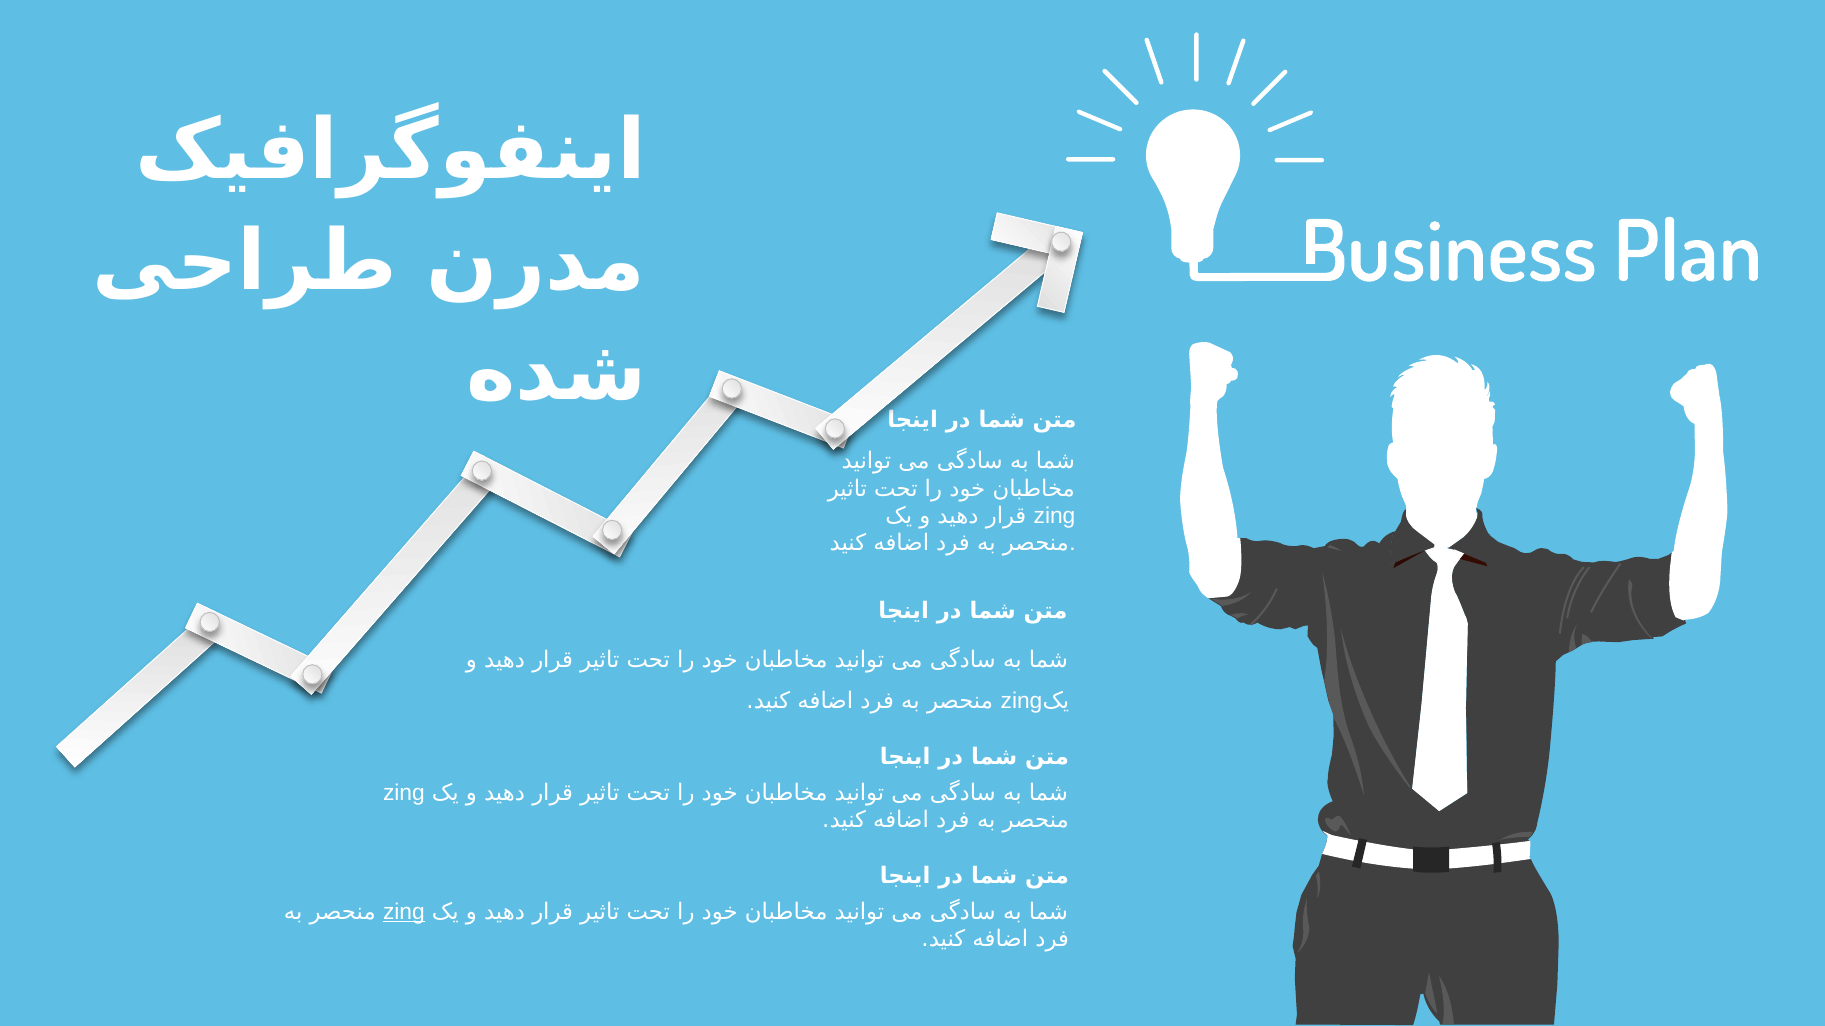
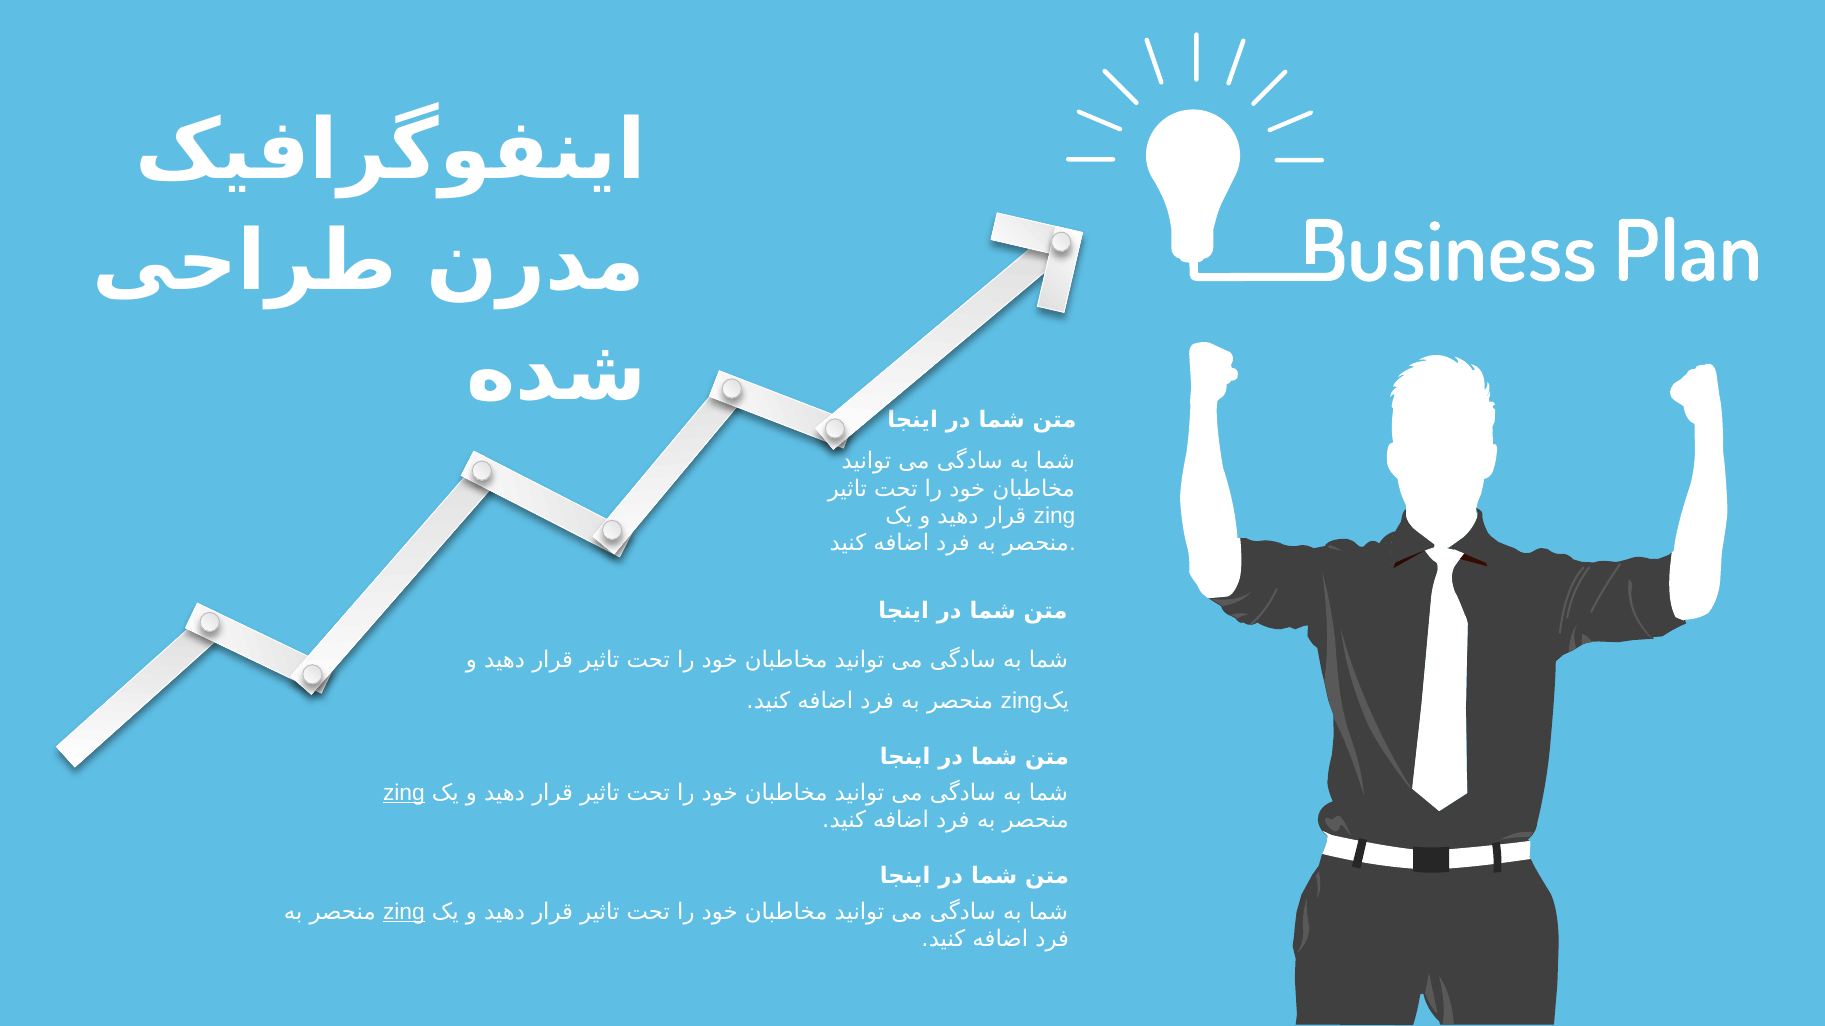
zing underline: none -> present (404, 793)
